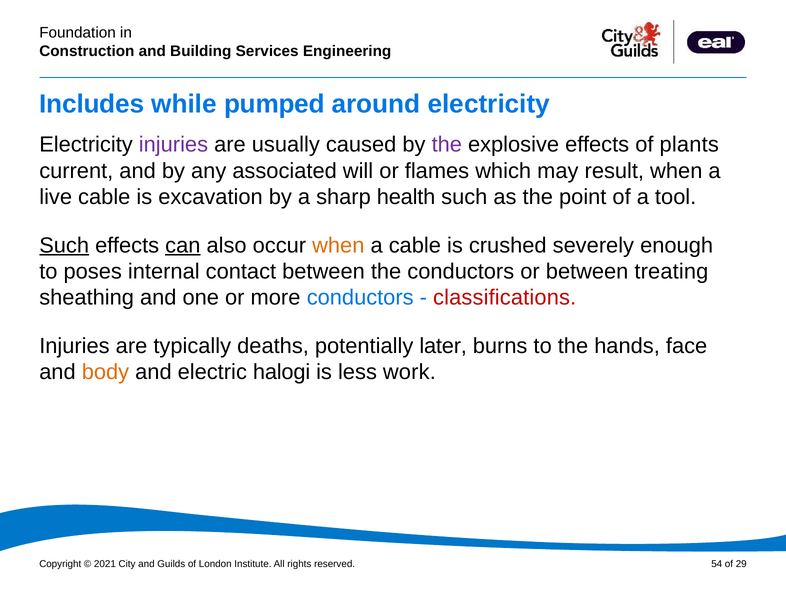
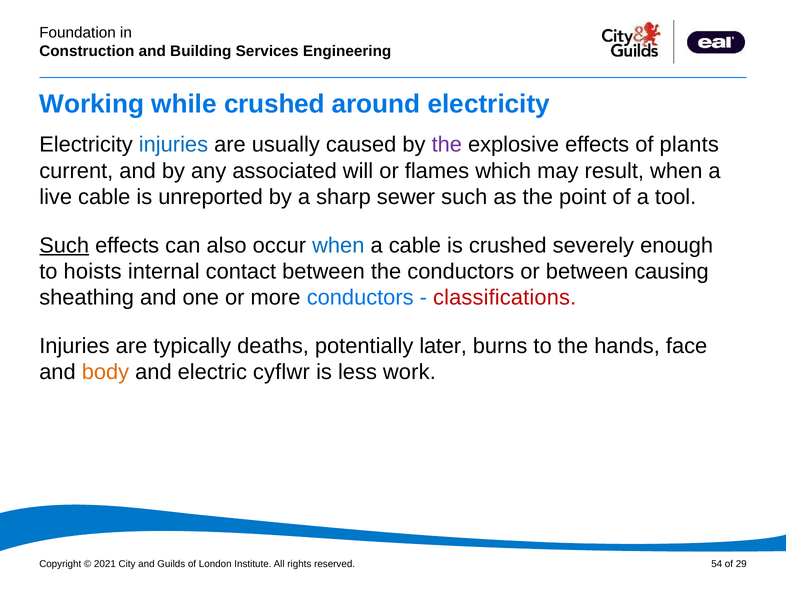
Includes: Includes -> Working (92, 104)
while pumped: pumped -> crushed (274, 104)
injuries colour: purple -> blue (173, 145)
excavation: excavation -> unreported (211, 197)
health: health -> sewer (406, 197)
can underline: present -> none (183, 245)
when colour: orange -> blue (338, 245)
poses: poses -> hoists (93, 271)
treating: treating -> causing (672, 271)
halogi: halogi -> cyflwr (281, 372)
